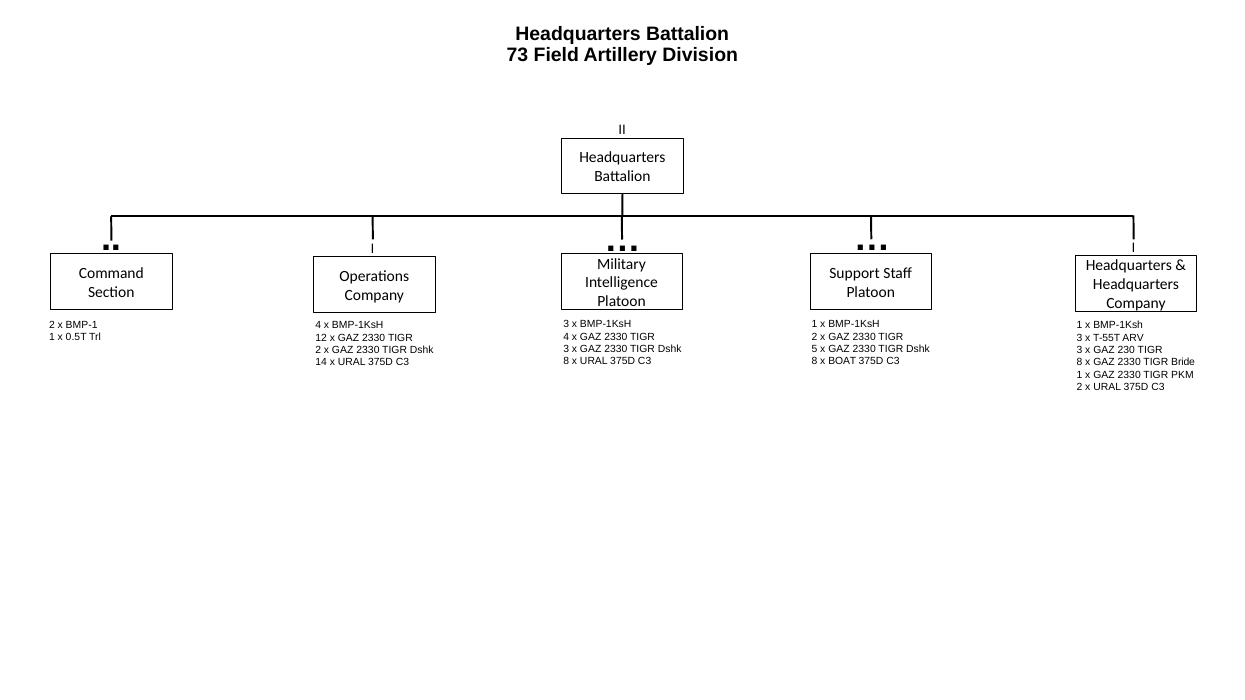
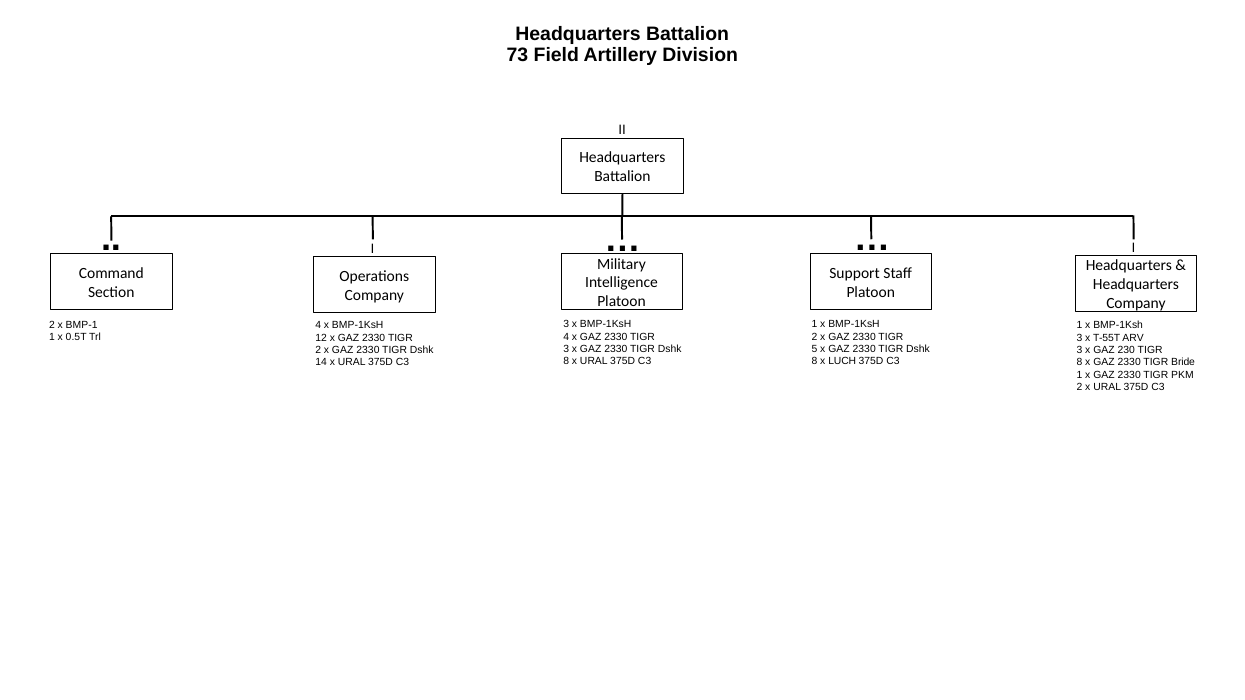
BOAT: BOAT -> LUCH (842, 362)
